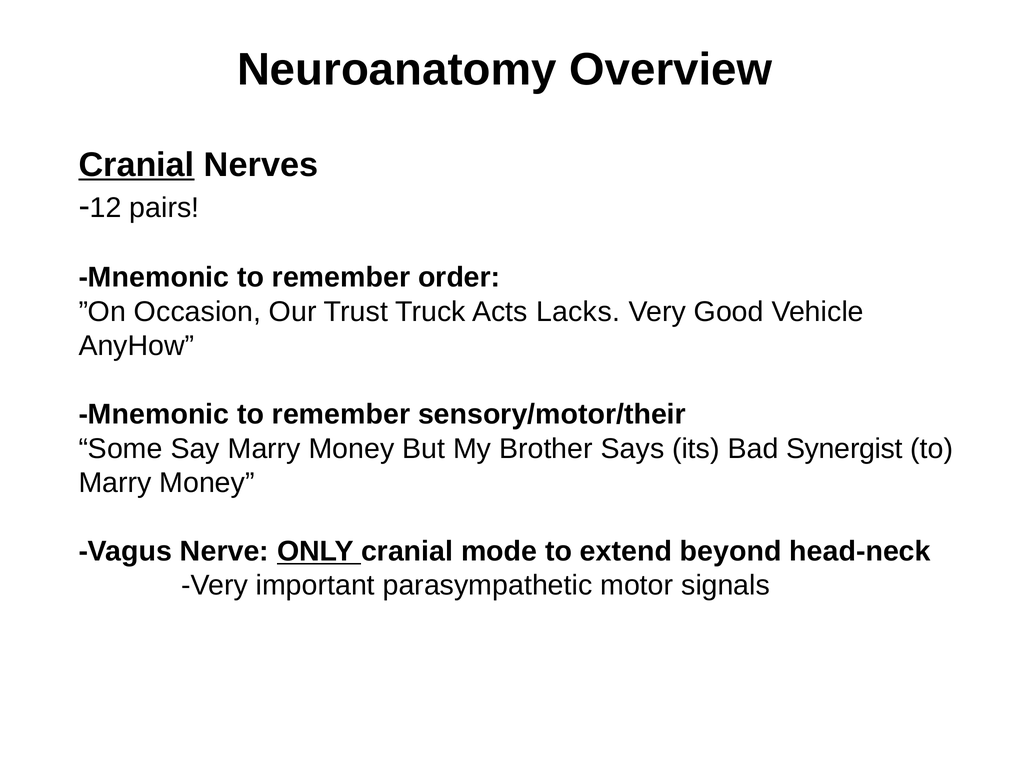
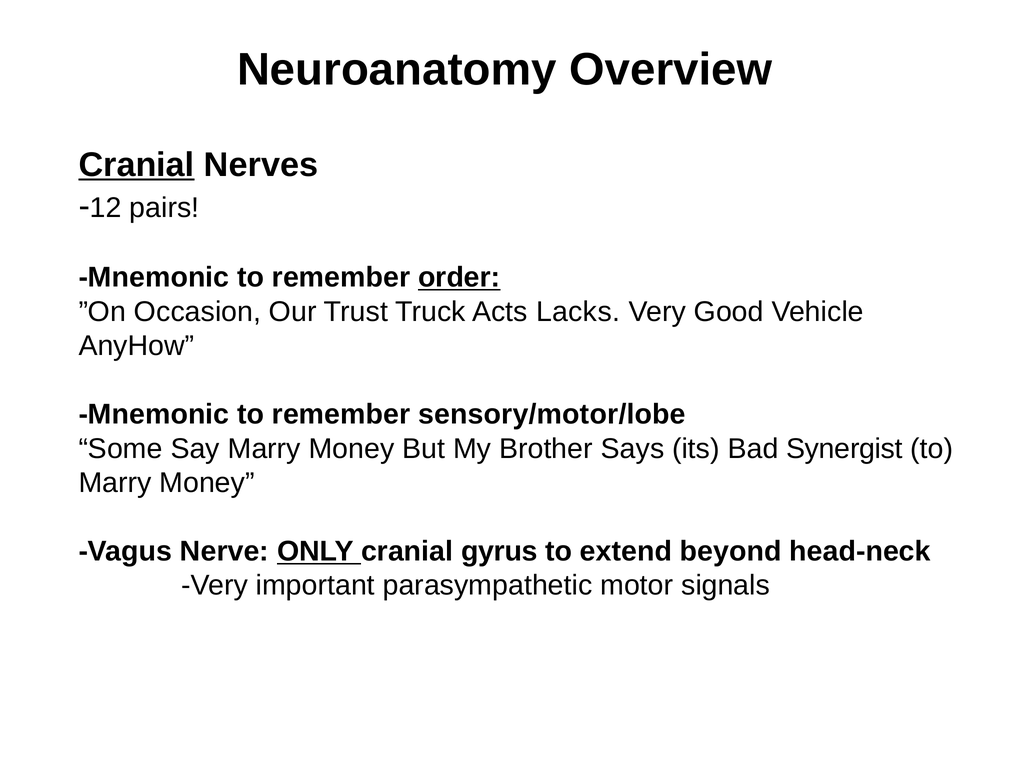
order underline: none -> present (459, 278)
sensory/motor/their: sensory/motor/their -> sensory/motor/lobe (552, 415)
mode: mode -> gyrus (499, 552)
